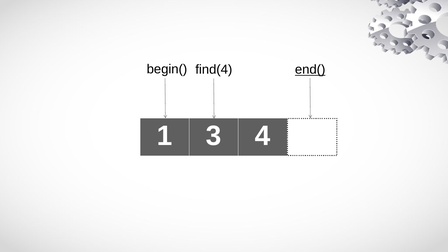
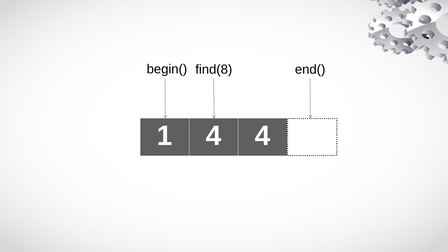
end( underline: present -> none (310, 70)
find(4: find(4 -> find(8 (214, 70)
1 3: 3 -> 4 (214, 136)
